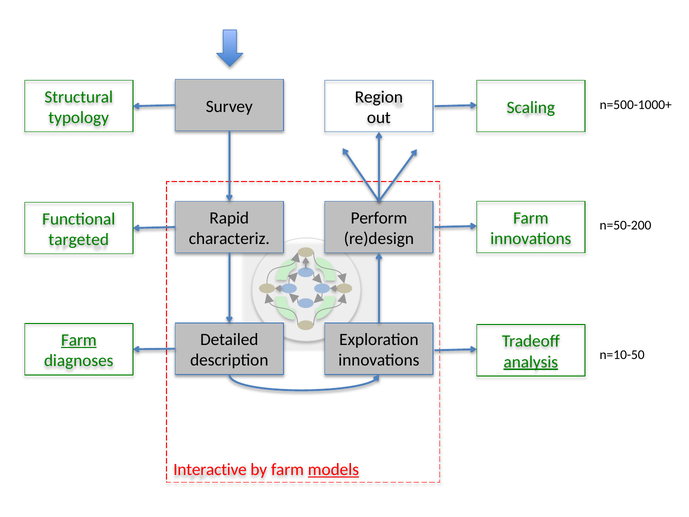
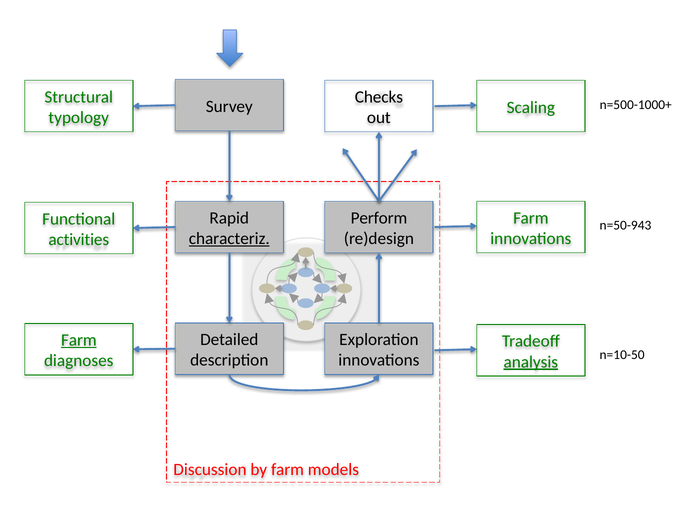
Region: Region -> Checks (379, 97)
n=50-200: n=50-200 -> n=50-943 (625, 225)
characteriz underline: none -> present (229, 238)
targeted: targeted -> activities (79, 239)
Interactive: Interactive -> Discussion (210, 470)
models underline: present -> none (333, 470)
